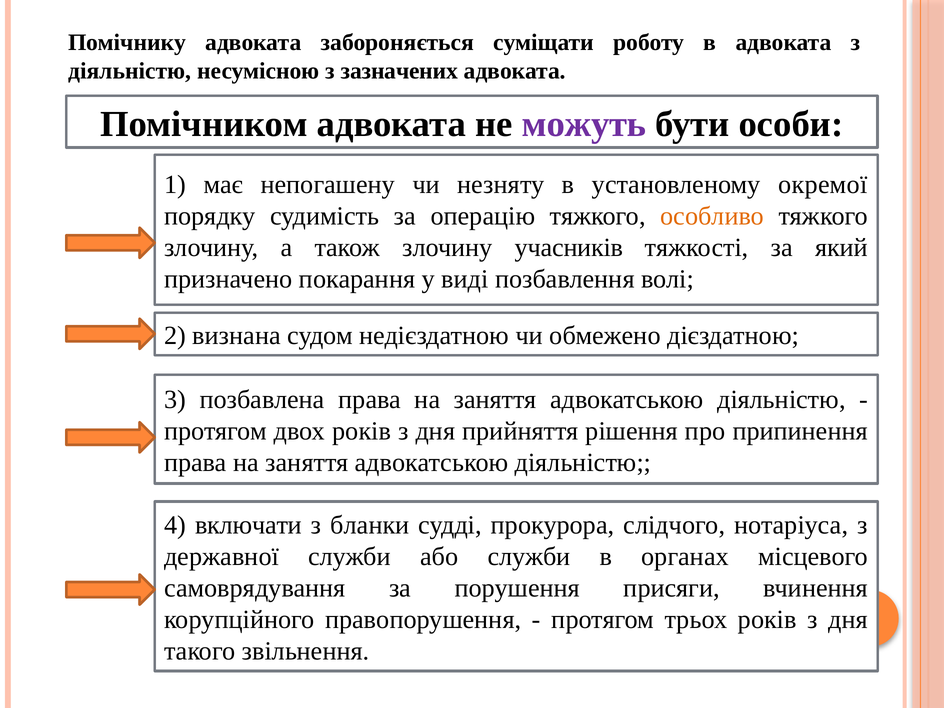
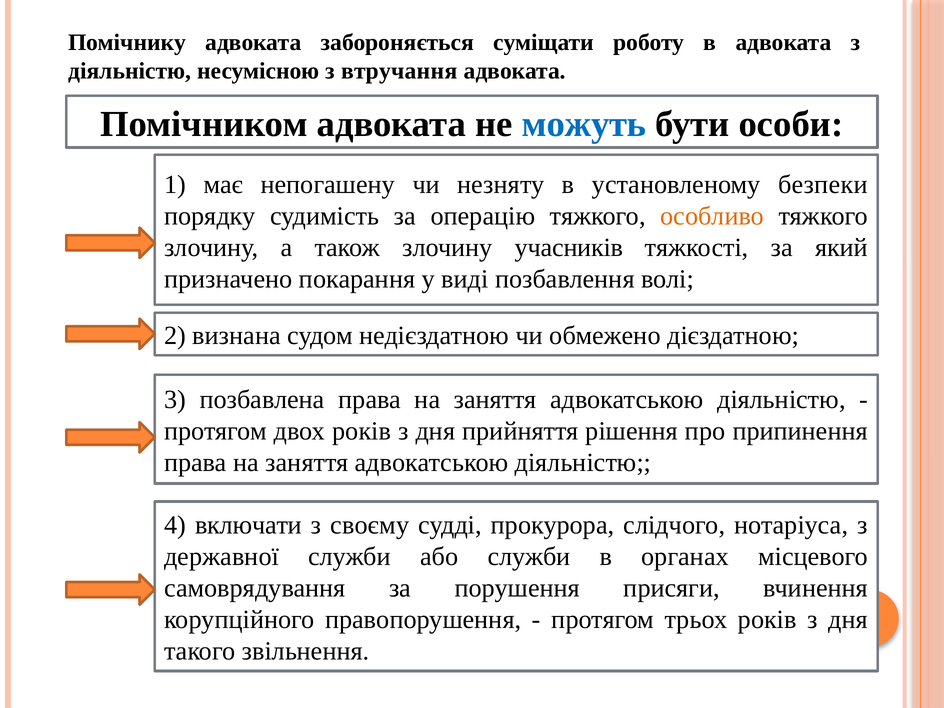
зазначених: зазначених -> втручання (399, 71)
можуть colour: purple -> blue (584, 124)
окремої: окремої -> безпеки (823, 184)
бланки: бланки -> своєму (370, 525)
